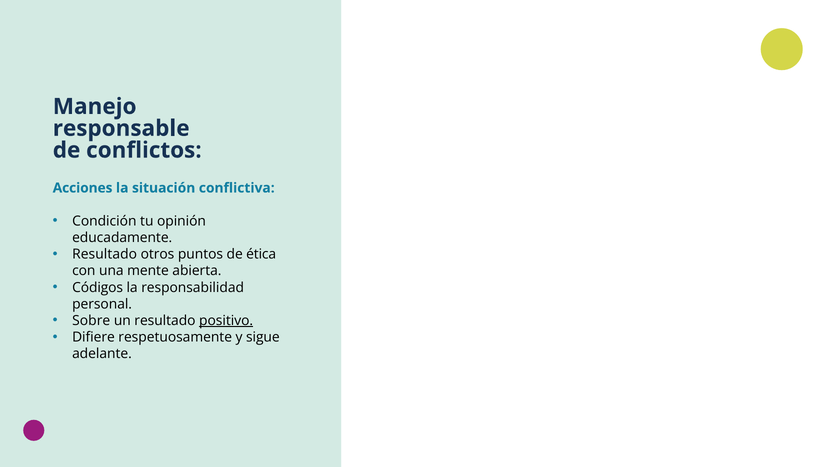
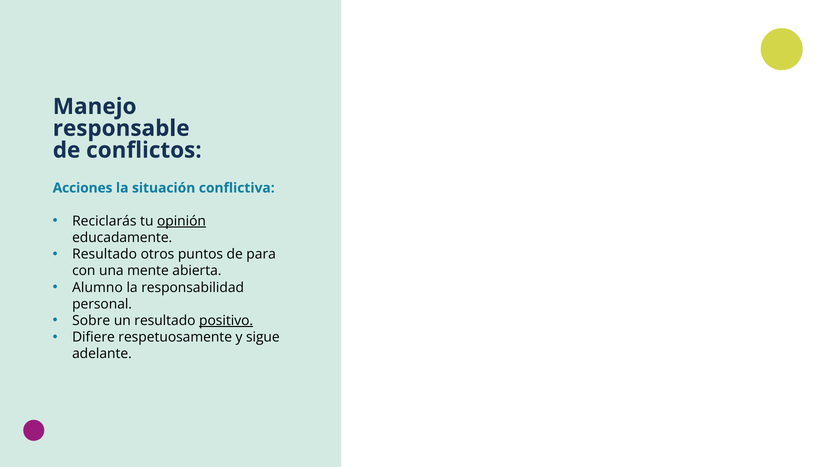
Condición: Condición -> Reciclarás (104, 221)
opinión underline: none -> present (181, 221)
ética: ética -> para (261, 254)
Códigos: Códigos -> Alumno (98, 287)
